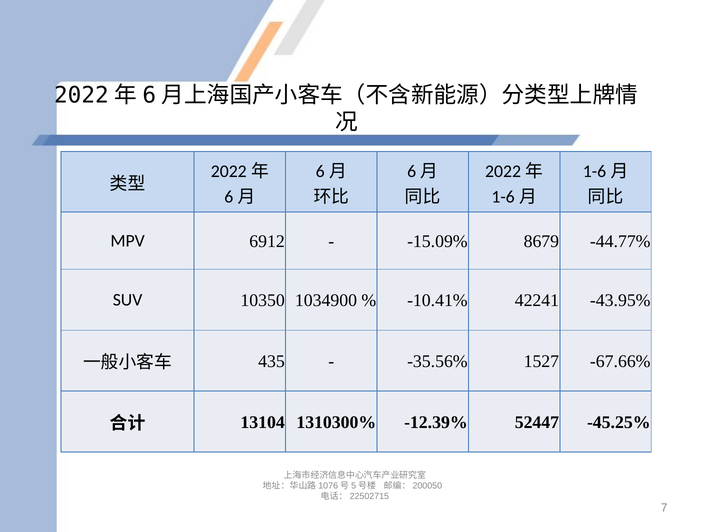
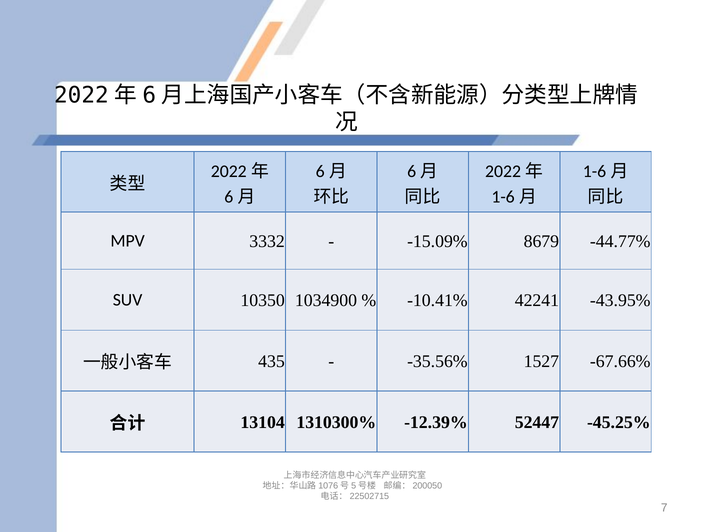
6912: 6912 -> 3332 (267, 241)
